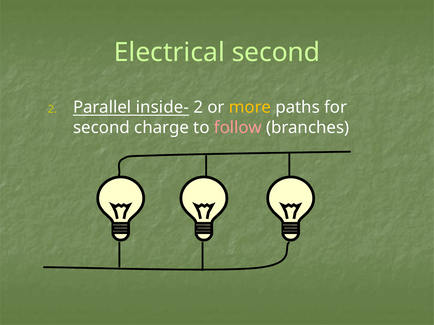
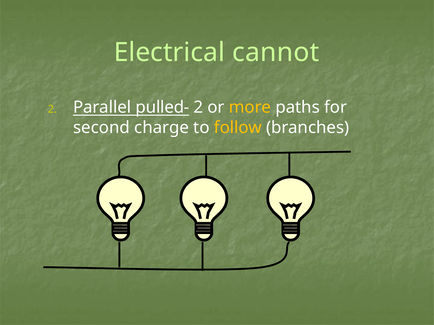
Electrical second: second -> cannot (276, 52)
inside-: inside- -> pulled- (162, 108)
follow colour: pink -> yellow (238, 128)
